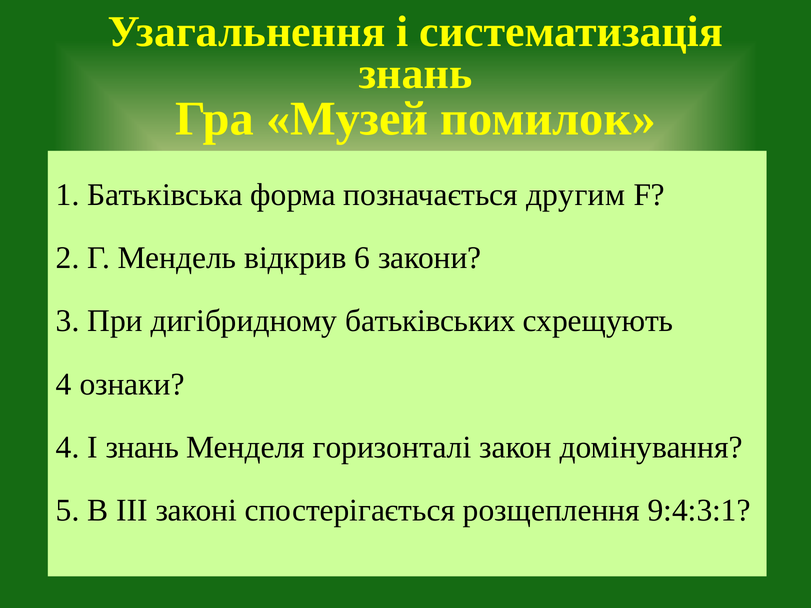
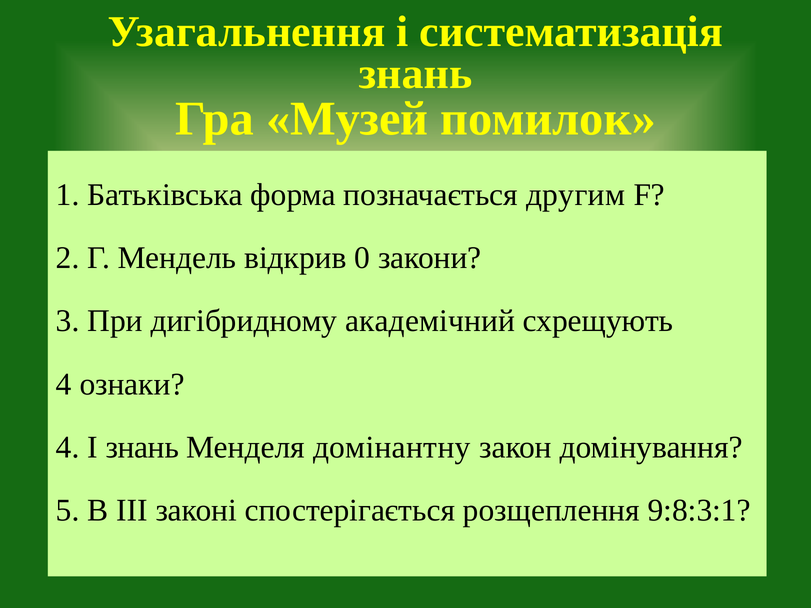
6: 6 -> 0 (362, 258)
батьківських: батьківських -> академічний (430, 321)
горизонталі: горизонталі -> домінантну (392, 447)
9:4:3:1: 9:4:3:1 -> 9:8:3:1 (699, 511)
